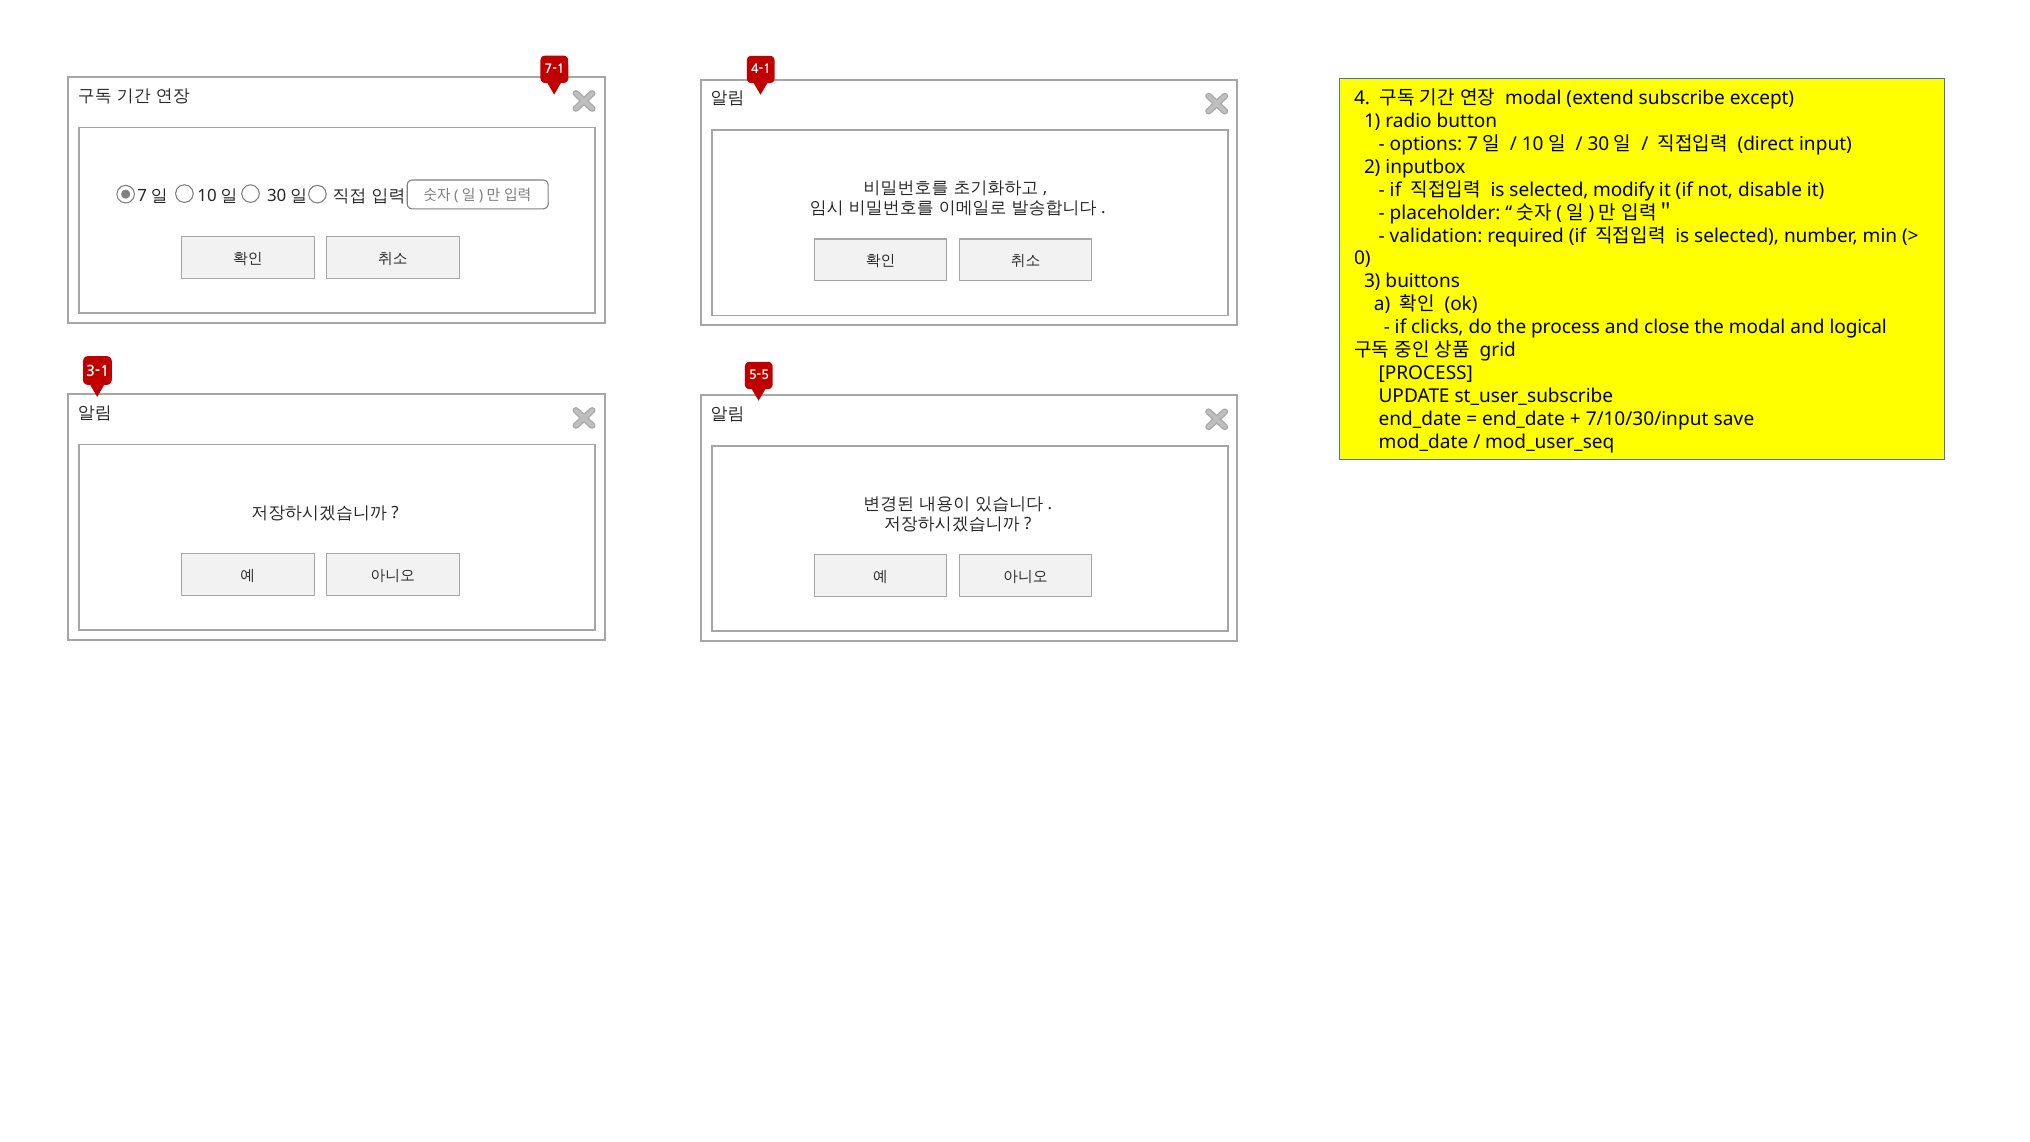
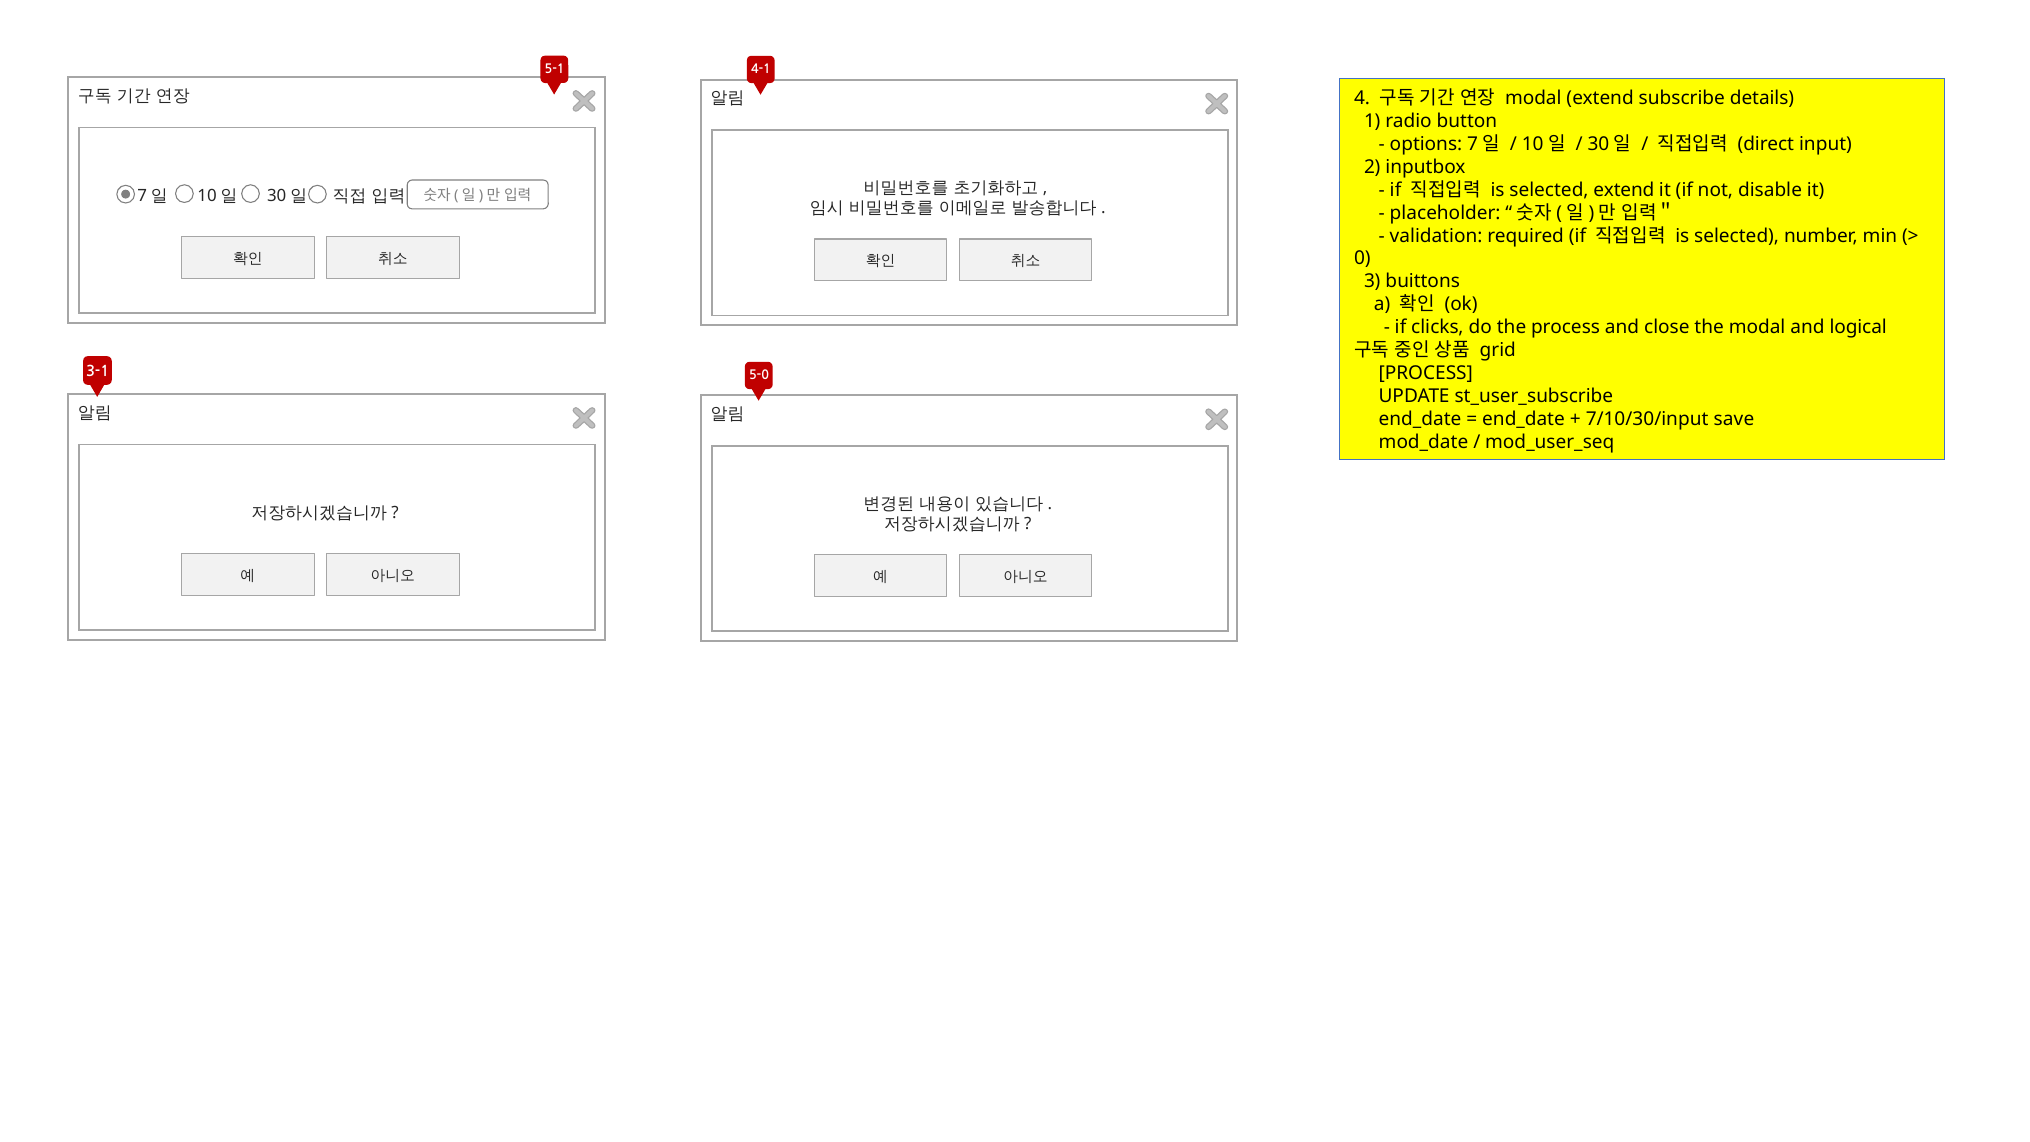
7-1: 7-1 -> 5-1 (555, 70)
except: except -> details (1762, 98)
selected modify: modify -> extend (1624, 190)
5-5: 5-5 -> 5-0 (759, 376)
